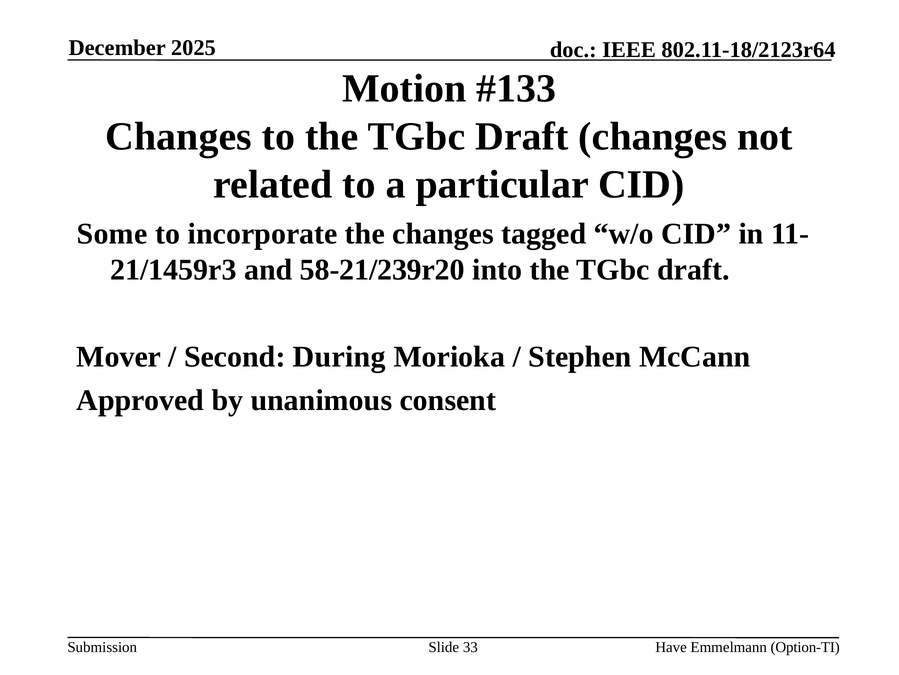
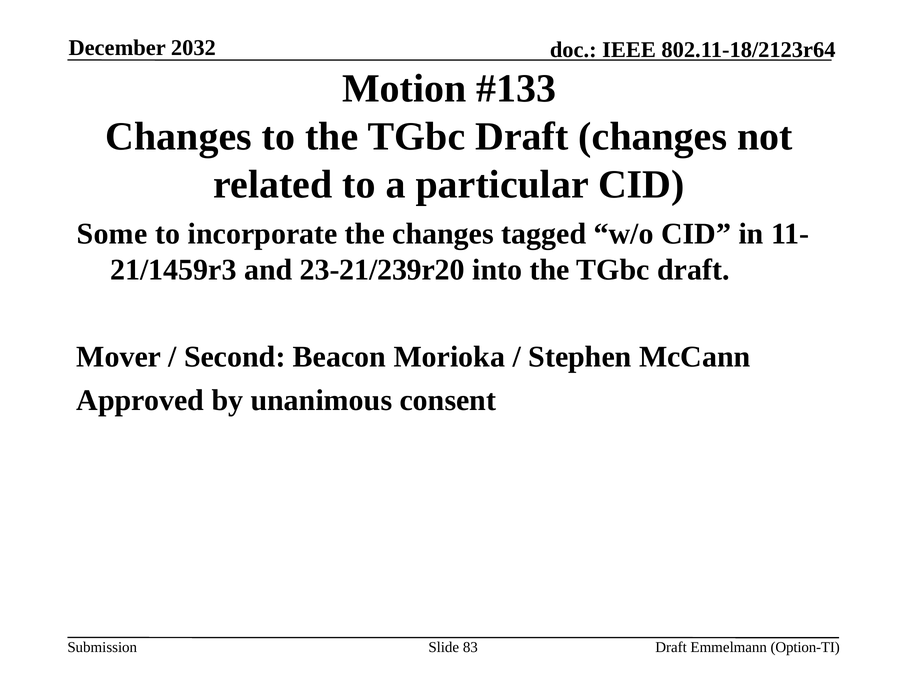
2025: 2025 -> 2032 (193, 48)
58-21/239r20: 58-21/239r20 -> 23-21/239r20 (382, 269)
During: During -> Beacon (340, 356)
33: 33 -> 83 (470, 647)
Have: Have -> Draft (671, 647)
